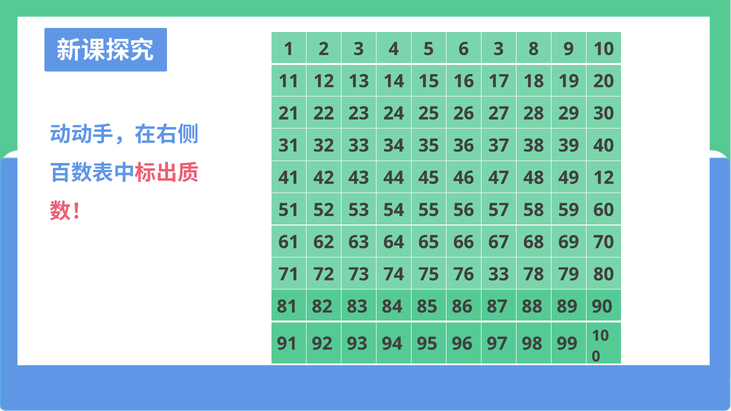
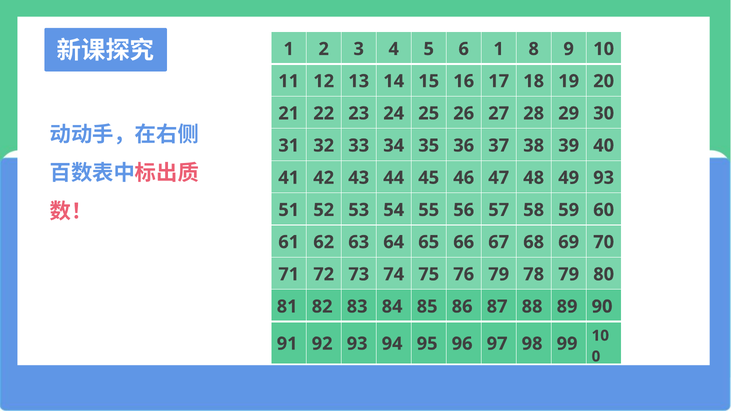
6 3: 3 -> 1 (499, 49)
49 12: 12 -> 93 (604, 178)
76 33: 33 -> 79 (499, 274)
